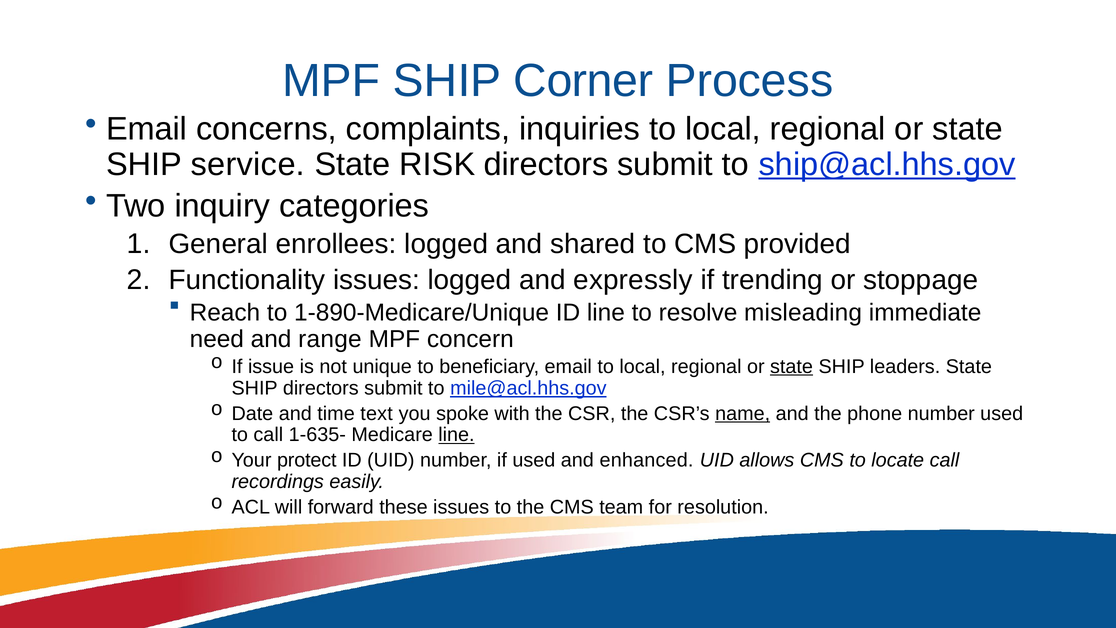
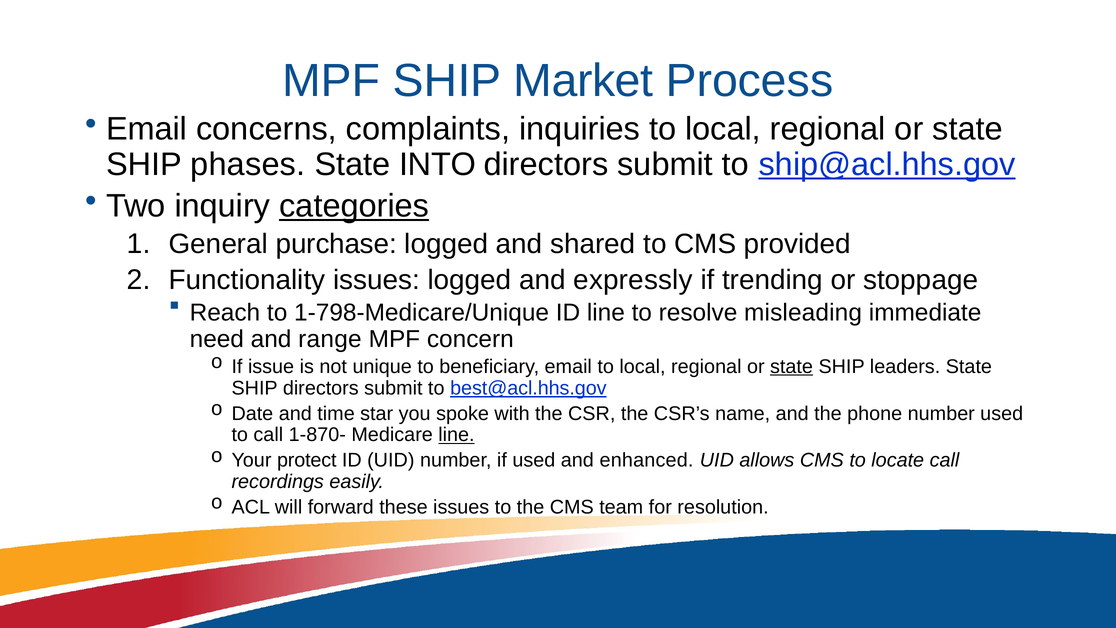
Corner: Corner -> Market (583, 81)
service: service -> phases (248, 164)
RISK: RISK -> INTO (438, 164)
categories underline: none -> present (354, 206)
enrollees: enrollees -> purchase (336, 244)
1-890-Medicare/Unique: 1-890-Medicare/Unique -> 1-798-Medicare/Unique (422, 313)
mile@acl.hhs.gov: mile@acl.hhs.gov -> best@acl.hhs.gov (528, 388)
text: text -> star (377, 413)
name underline: present -> none (743, 413)
1-635-: 1-635- -> 1-870- (317, 435)
